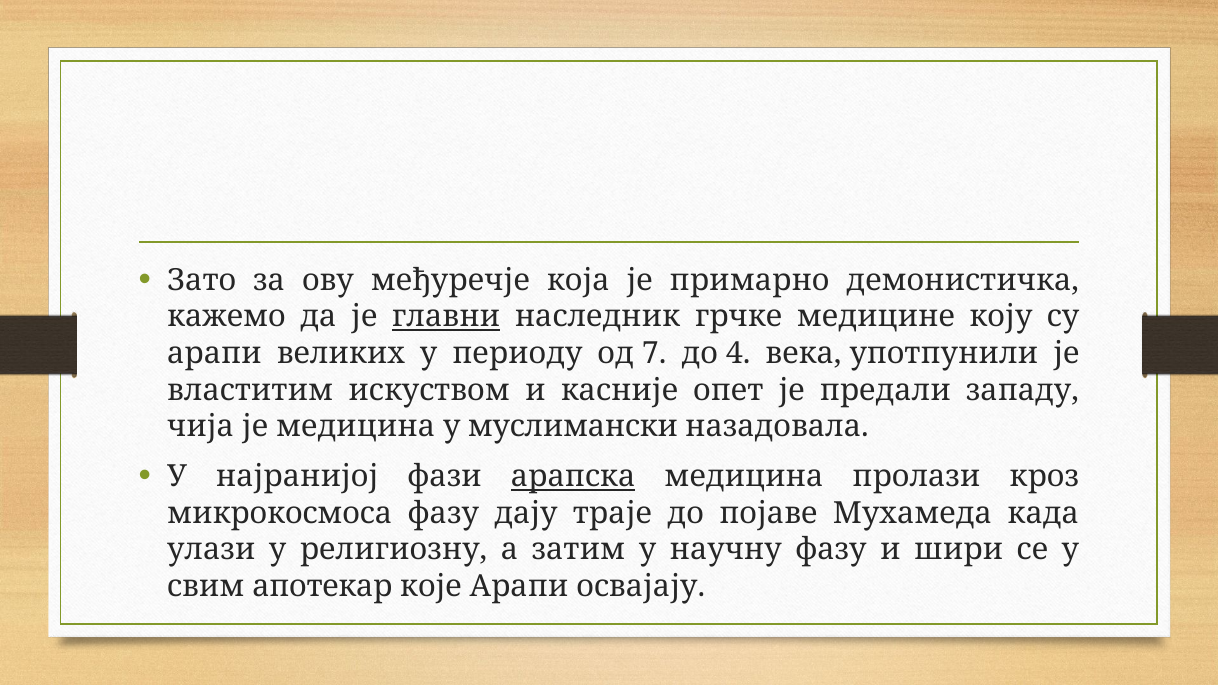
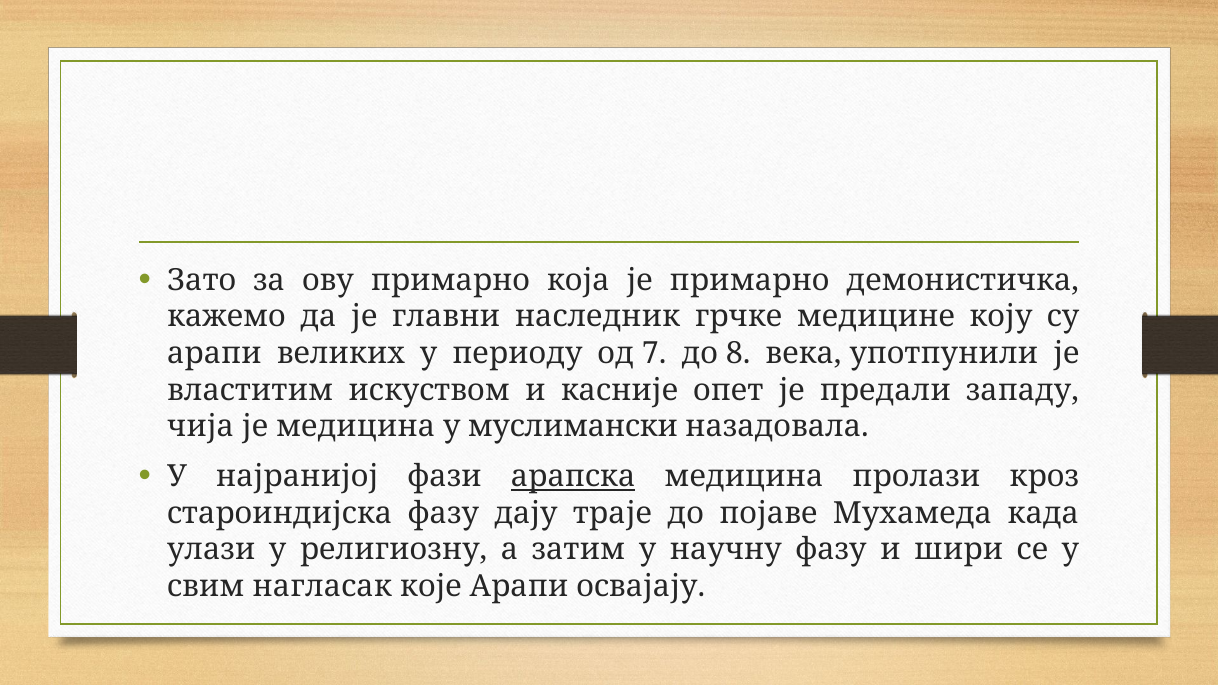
ову међуречје: међуречје -> примарно (450, 280)
главни underline: present -> none (446, 317)
4: 4 -> 8 (738, 354)
микрокосмоса: микрокосмоса -> староиндијска (280, 513)
апотекар: апотекар -> нагласак (322, 586)
